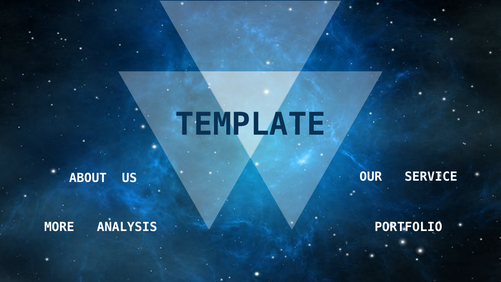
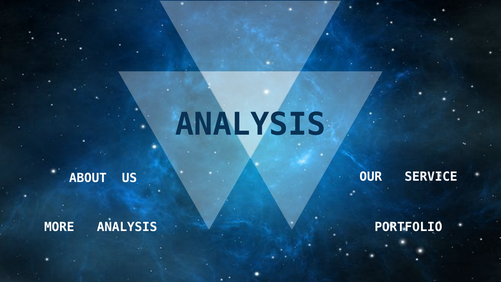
TEMPLATE: TEMPLATE -> ANALYSIS (250, 125)
